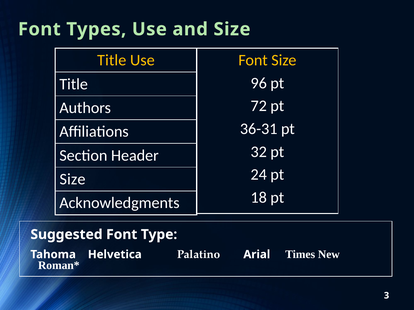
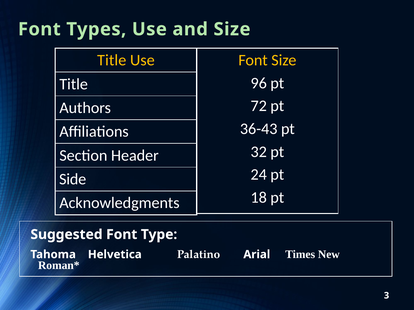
36-31: 36-31 -> 36-43 (259, 129)
Size: Size -> Side (73, 180)
